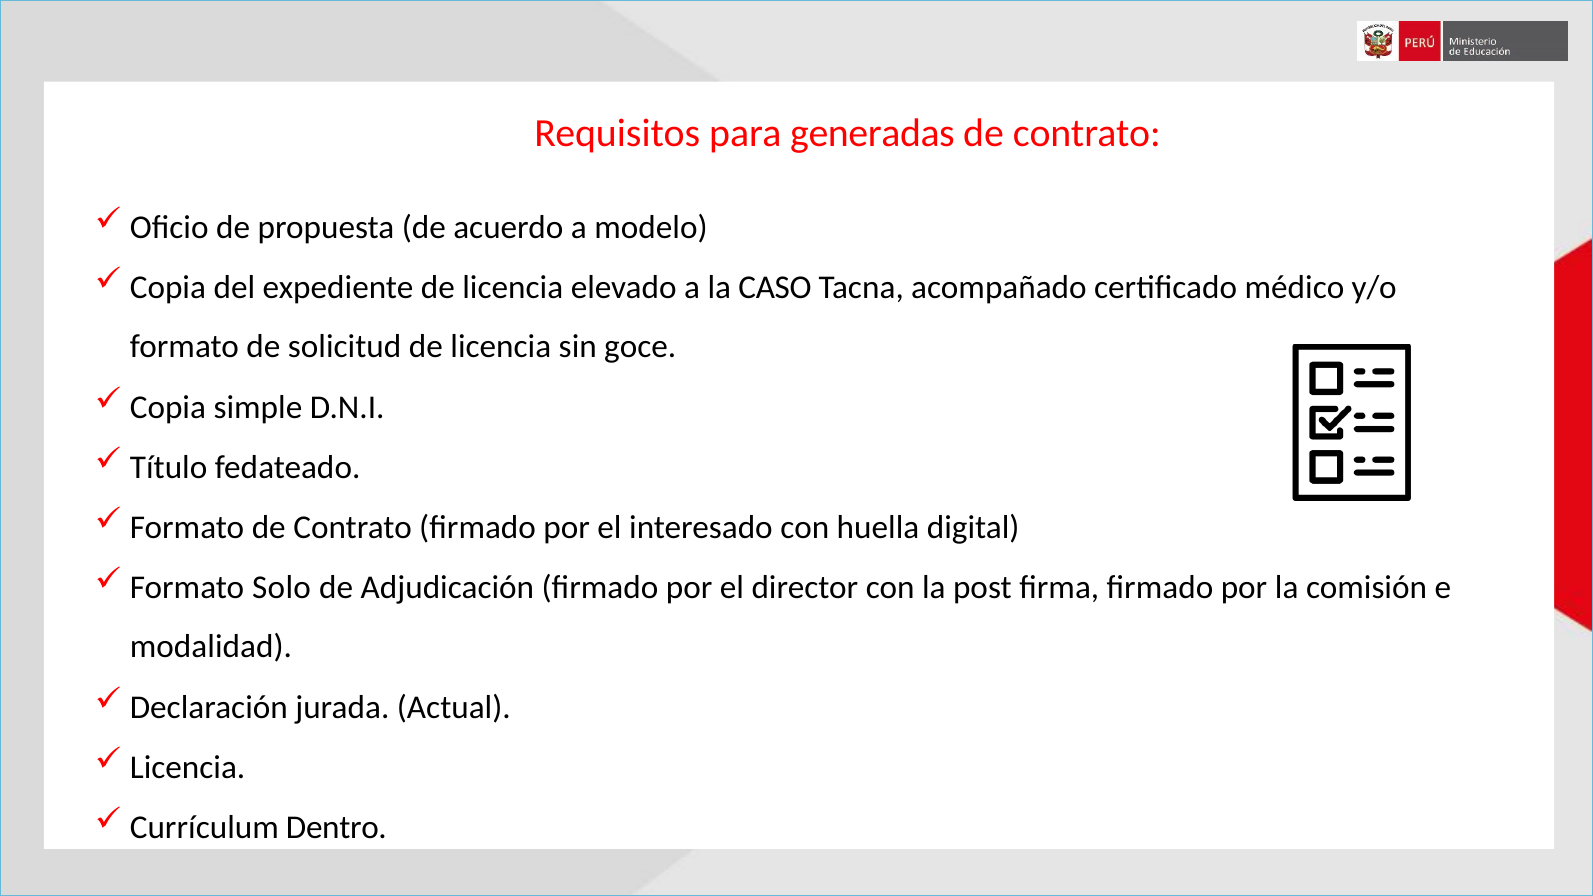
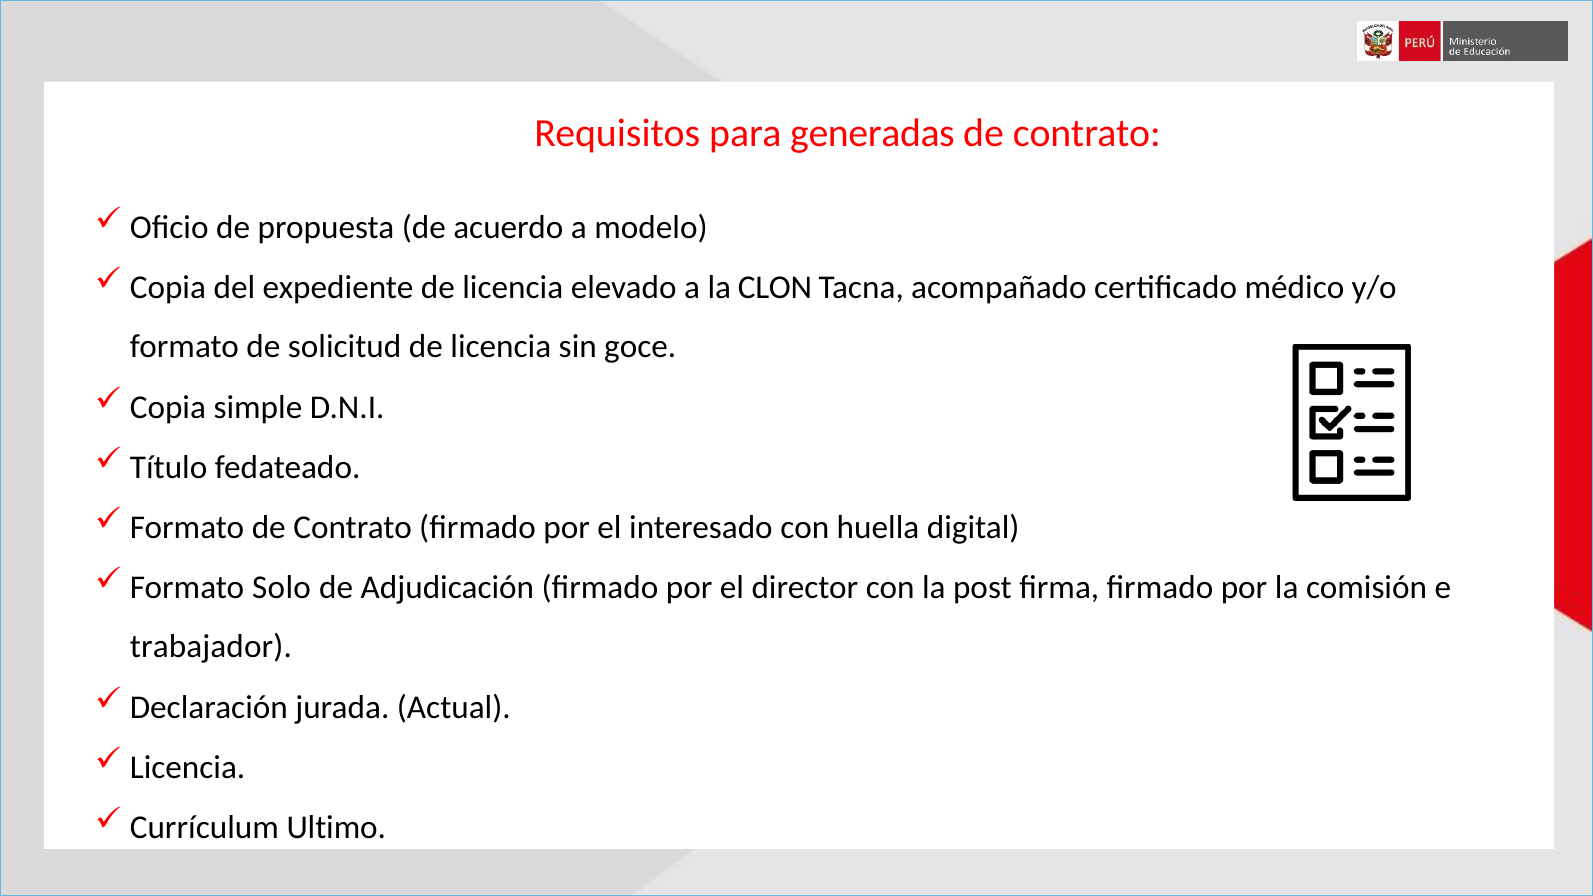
CASO: CASO -> CLON (775, 287)
modalidad: modalidad -> trabajador (211, 647)
Dentro: Dentro -> Ultimo (336, 827)
